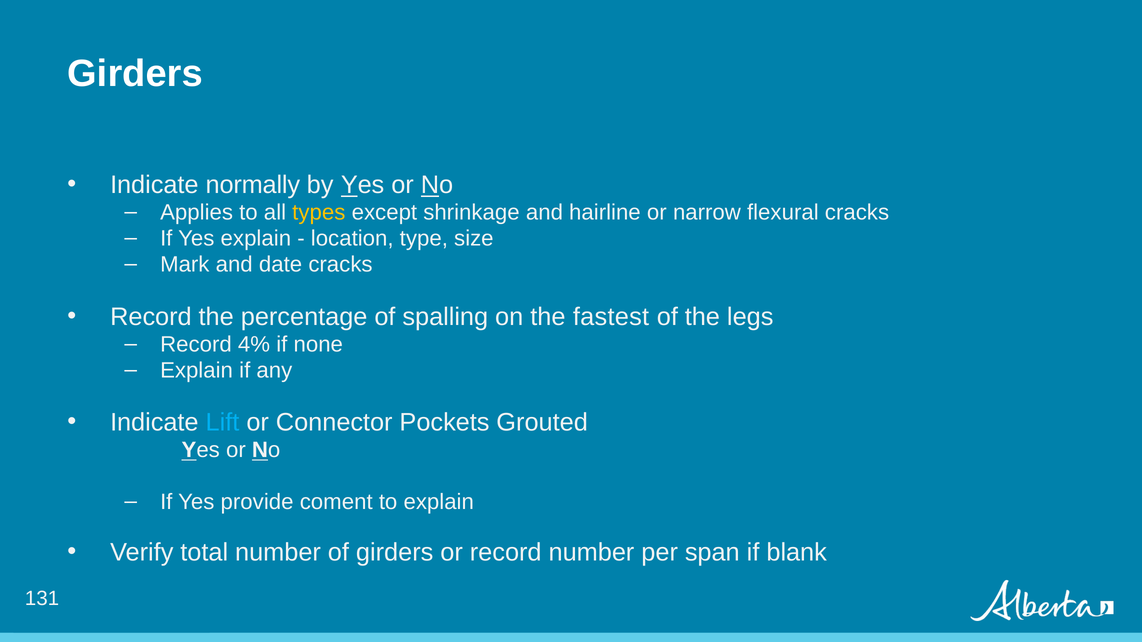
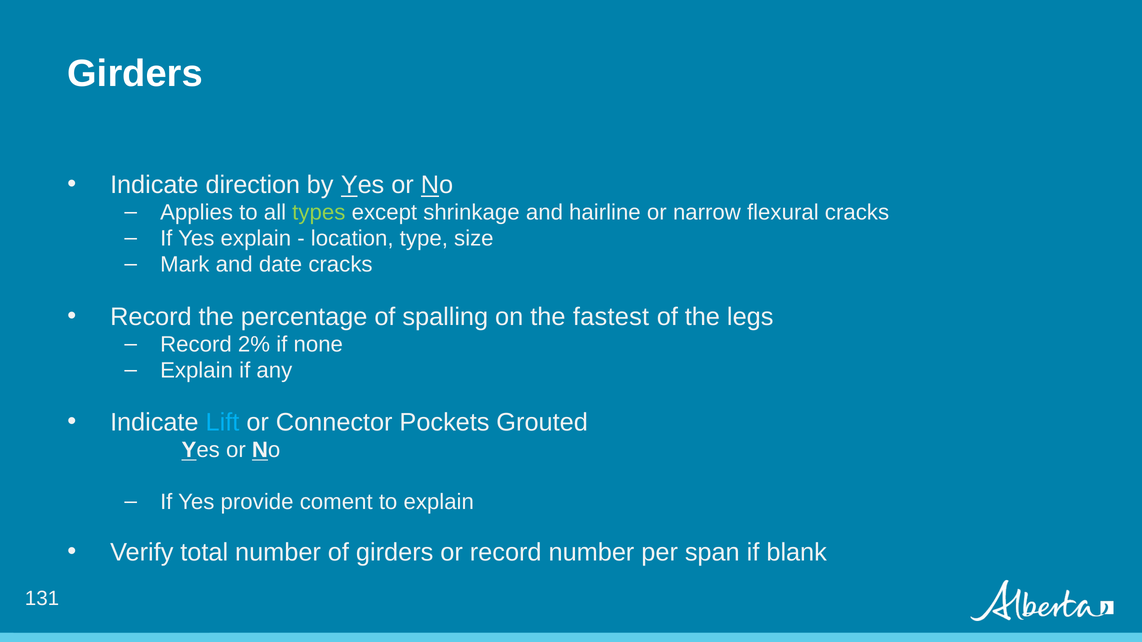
normally: normally -> direction (253, 185)
types colour: yellow -> light green (319, 213)
4%: 4% -> 2% (254, 345)
